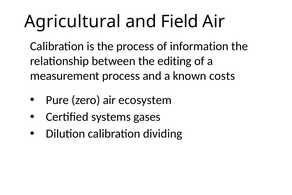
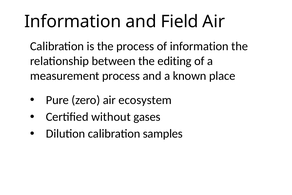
Agricultural: Agricultural -> Information (73, 22)
costs: costs -> place (222, 76)
systems: systems -> without (111, 117)
dividing: dividing -> samples (163, 134)
